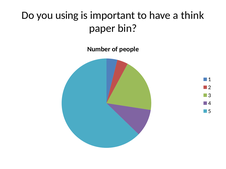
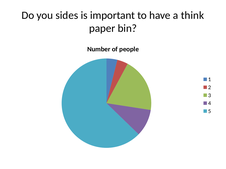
using: using -> sides (67, 15)
